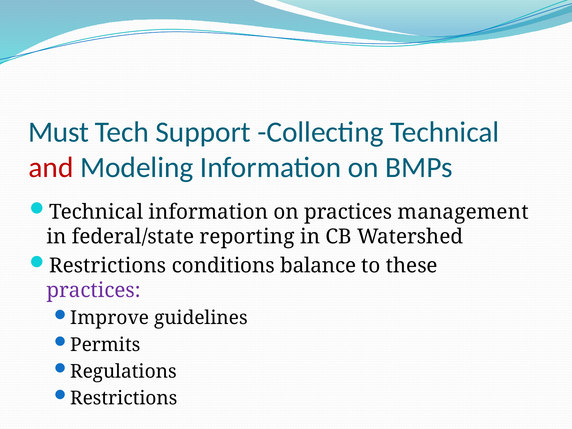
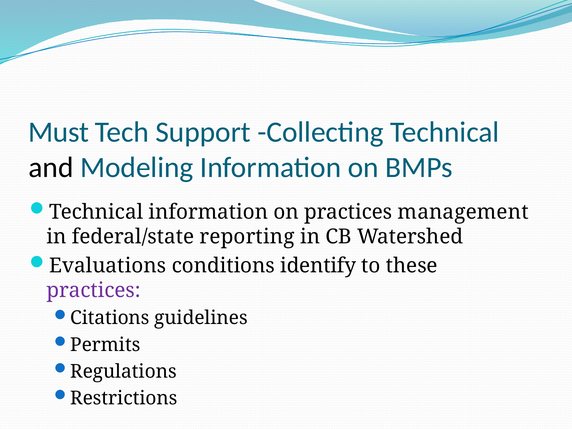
and colour: red -> black (51, 167)
Restrictions: Restrictions -> Evaluations (108, 266)
balance: balance -> identify (318, 266)
Improve: Improve -> Citations (110, 318)
